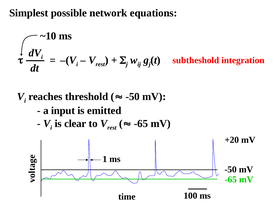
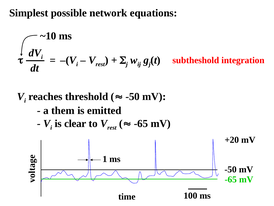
input: input -> them (63, 110)
